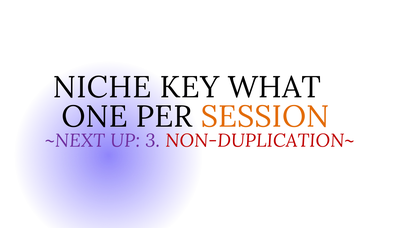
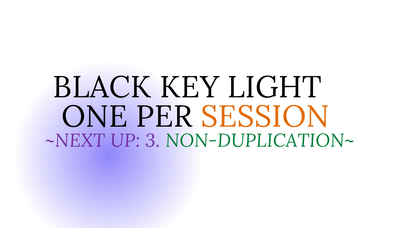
NICHE: NICHE -> BLACK (102, 88)
WHAT: WHAT -> LIGHT (275, 88)
NON-DUPLICATION~ colour: red -> green (260, 141)
